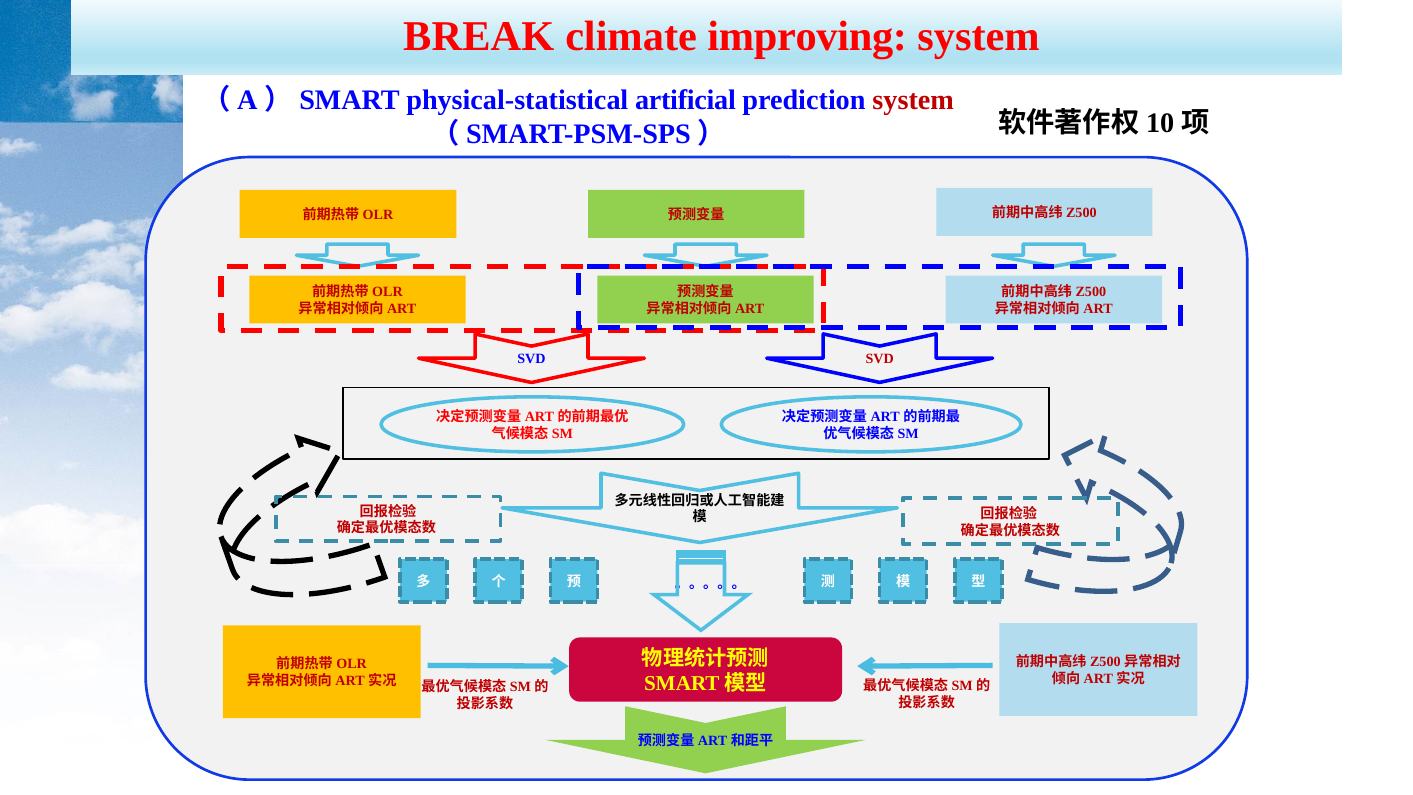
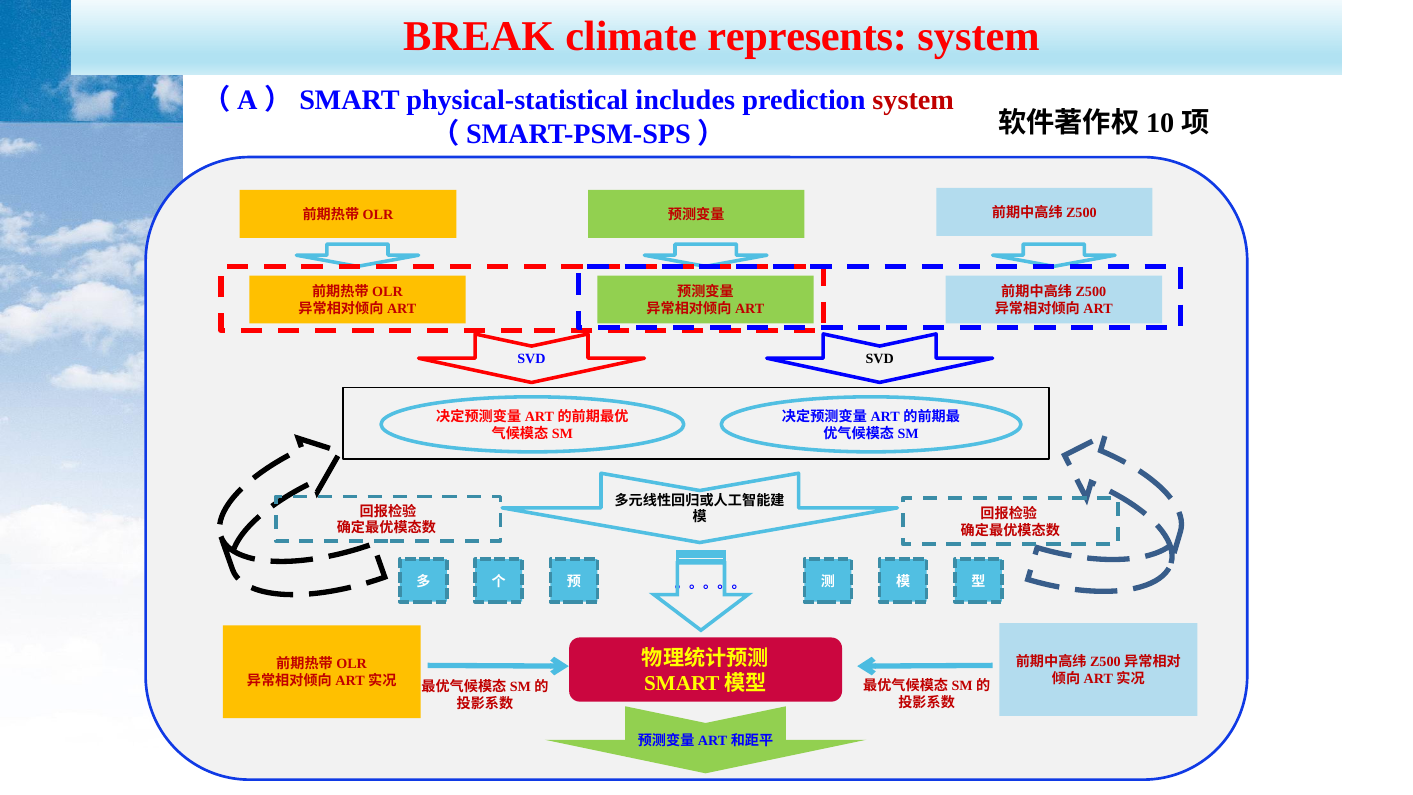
improving: improving -> represents (807, 37)
artificial: artificial -> includes (685, 100)
SVD colour: red -> black (880, 359)
